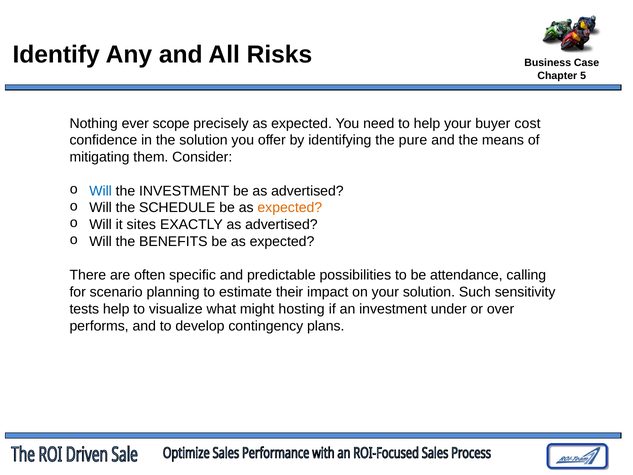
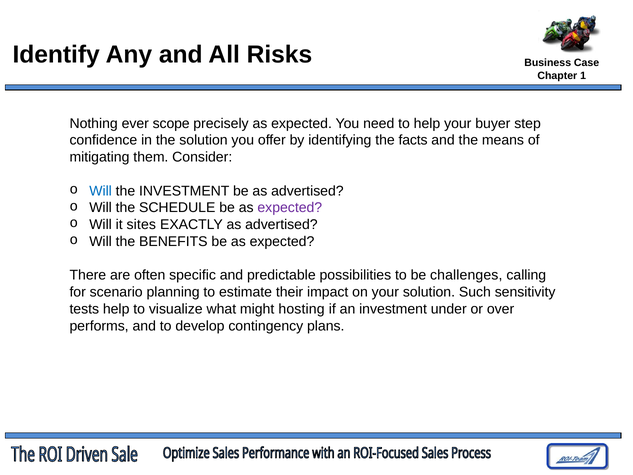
5: 5 -> 1 (583, 76)
cost: cost -> step (528, 123)
pure: pure -> facts (413, 140)
expected colour: orange -> purple (290, 208)
attendance: attendance -> challenges (466, 275)
